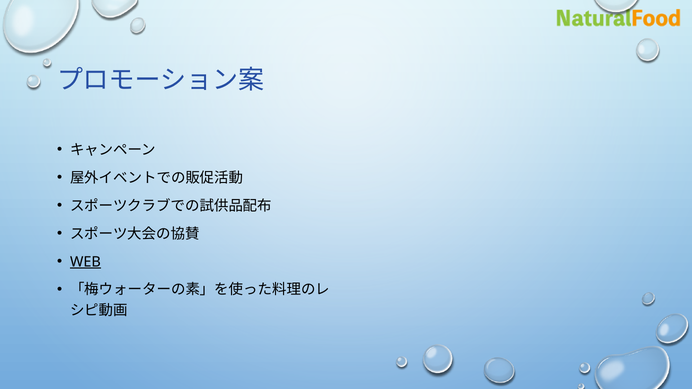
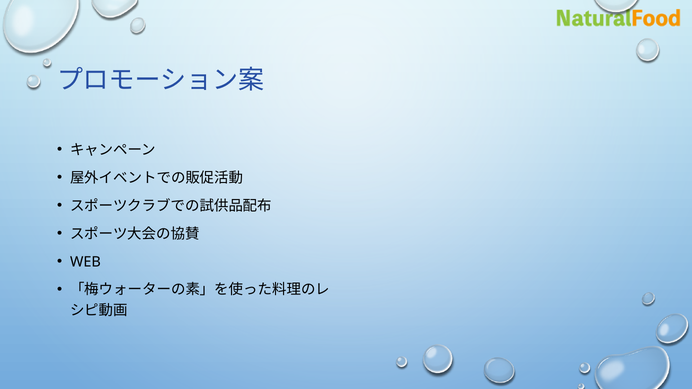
WEB underline: present -> none (85, 262)
